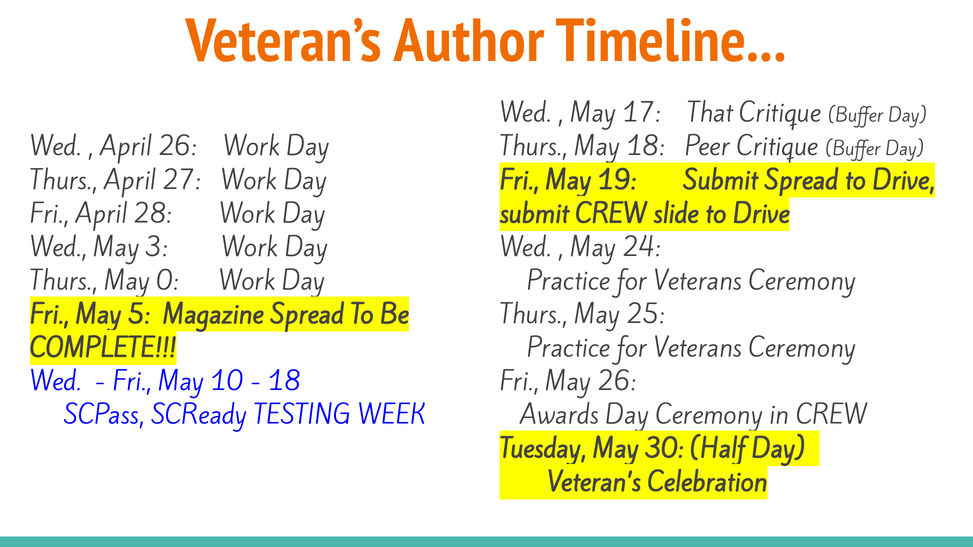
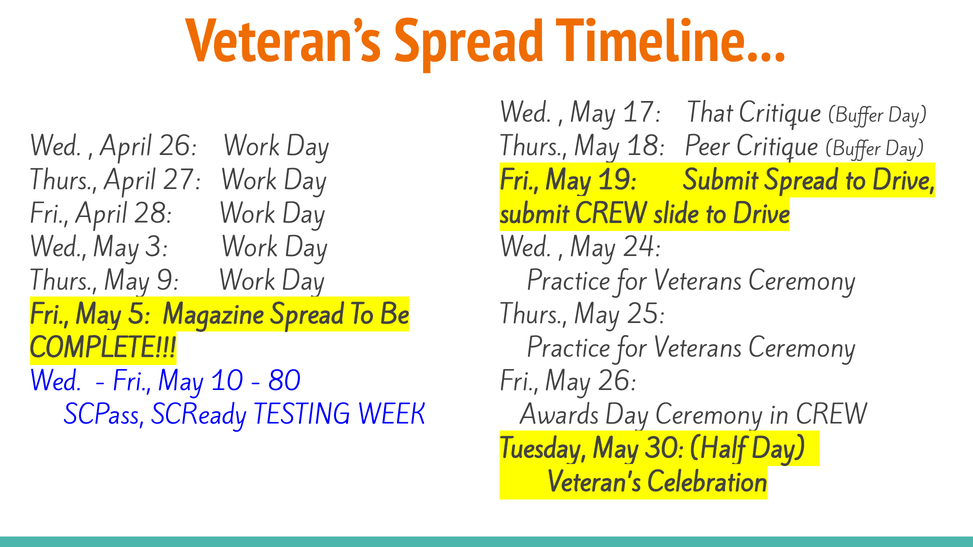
Veteran’s Author: Author -> Spread (469, 41)
0: 0 -> 9 (167, 282)
18: 18 -> 80 (285, 382)
